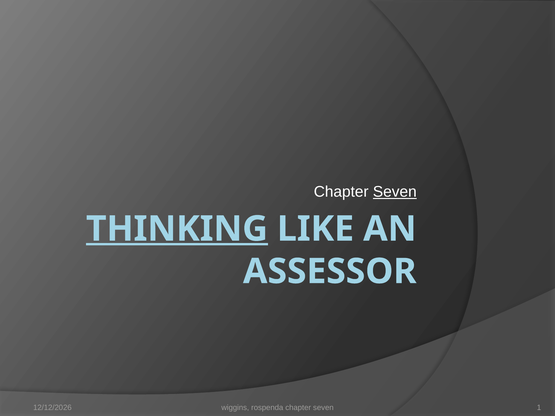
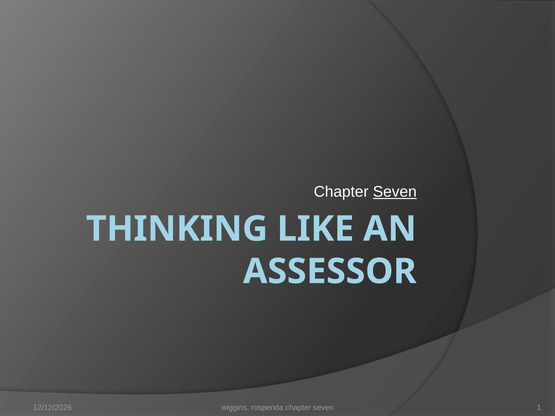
THINKING underline: present -> none (177, 229)
